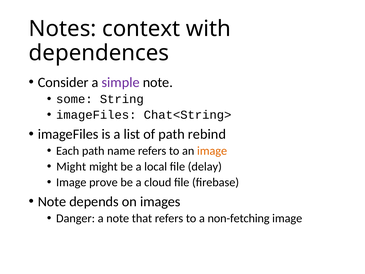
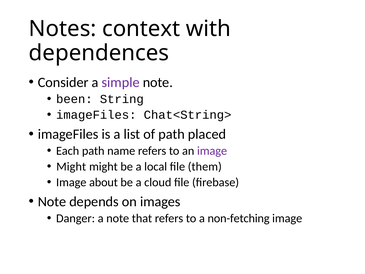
some: some -> been (74, 99)
rebind: rebind -> placed (207, 134)
image colour: orange -> purple (212, 151)
delay: delay -> them (205, 166)
prove: prove -> about (103, 182)
